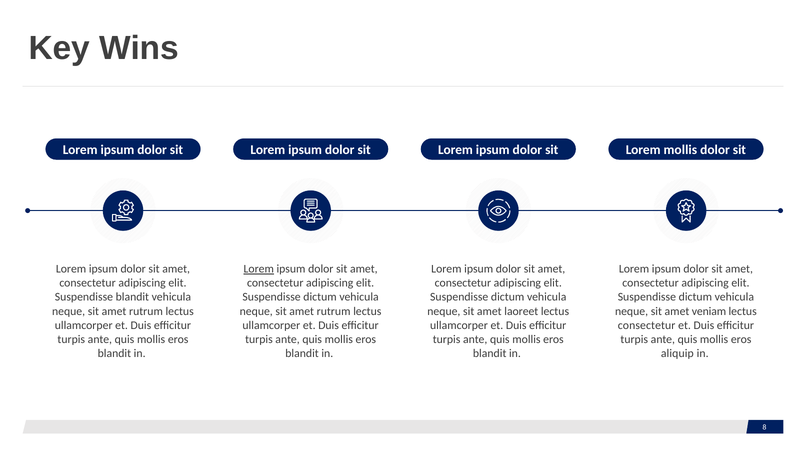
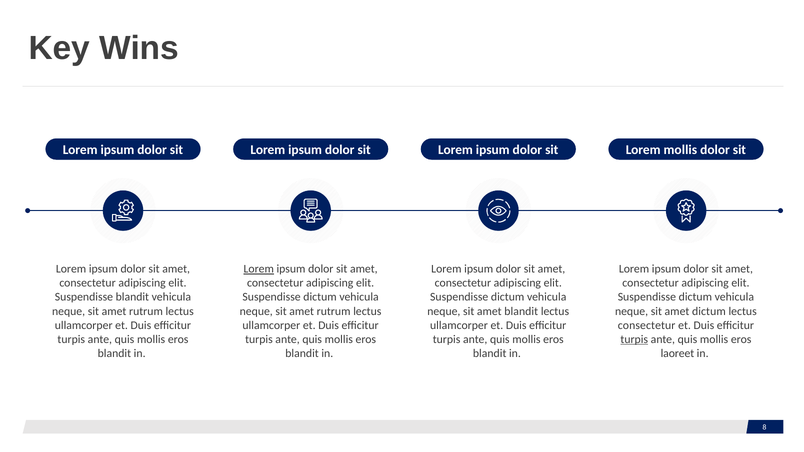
amet laoreet: laoreet -> blandit (521, 311)
amet veniam: veniam -> dictum (709, 311)
turpis underline: none -> present (634, 339)
aliquip: aliquip -> laoreet (677, 354)
